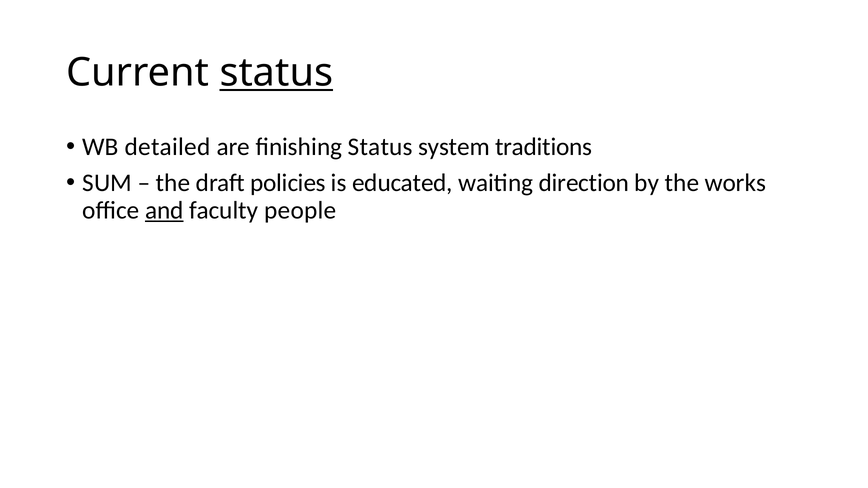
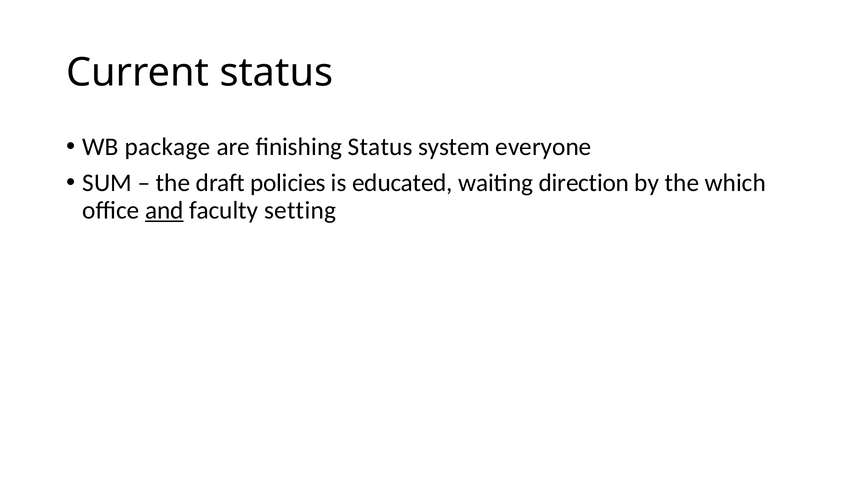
status underline: present -> none (276, 73)
detailed: detailed -> package (168, 147)
traditions: traditions -> everyone (544, 147)
works: works -> which (735, 183)
people: people -> setting (300, 210)
